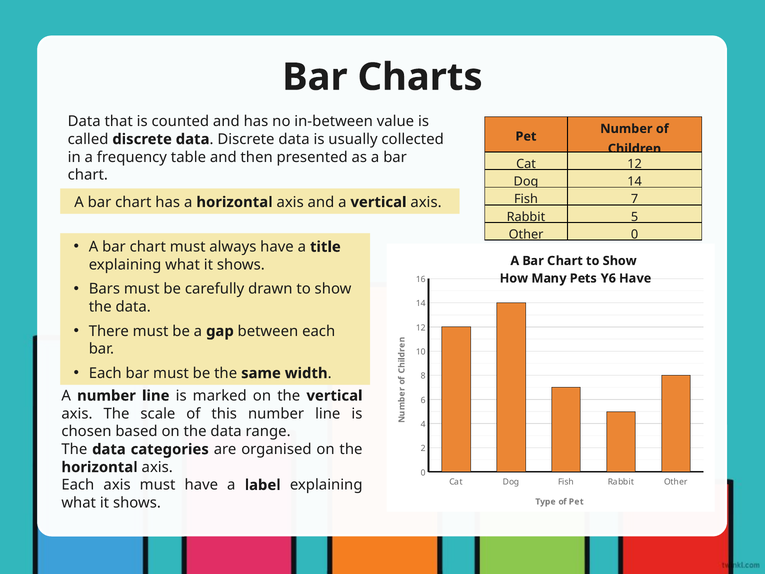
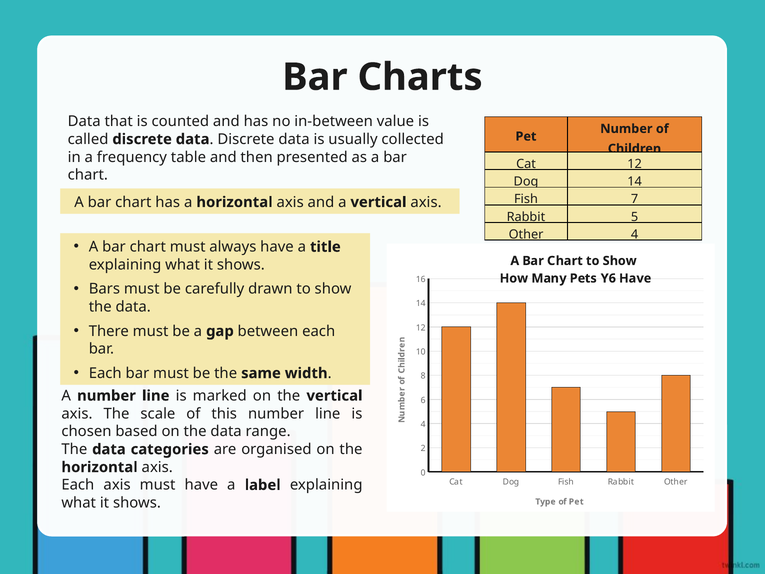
0: 0 -> 4 (635, 234)
